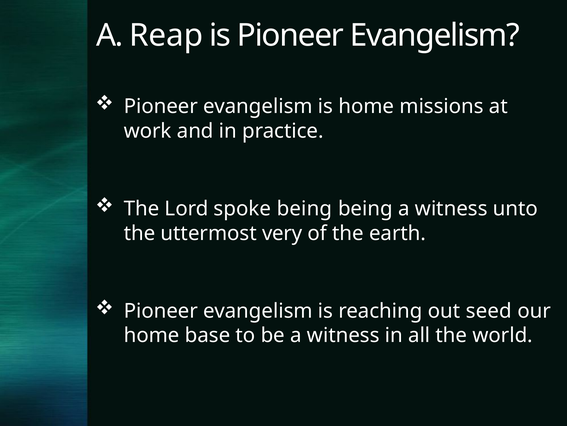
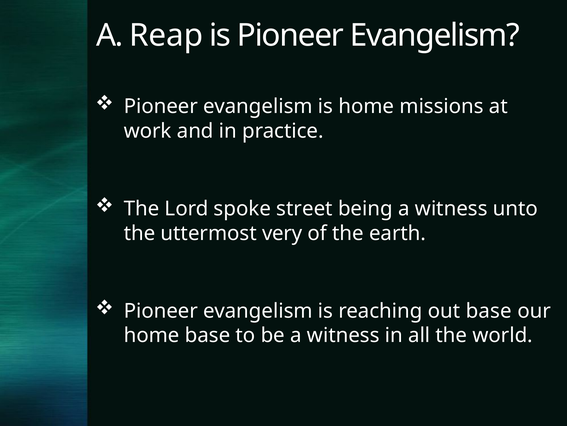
spoke being: being -> street (305, 208)
out seed: seed -> base (489, 310)
